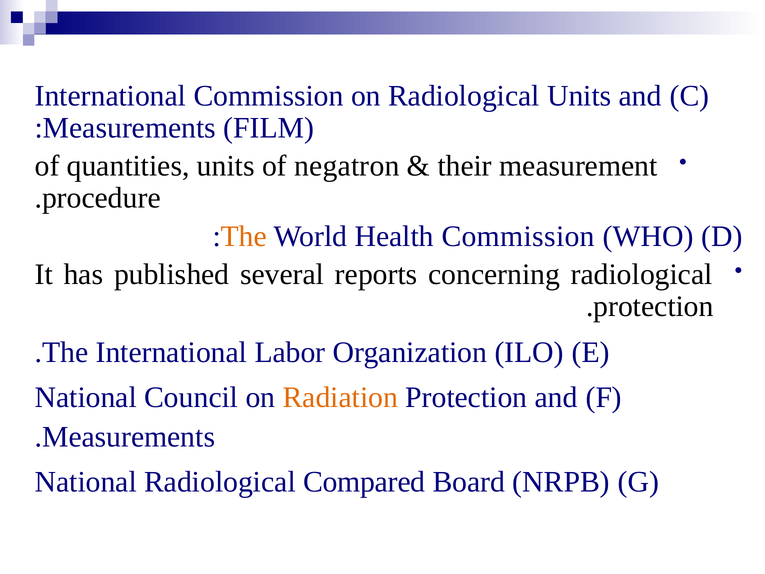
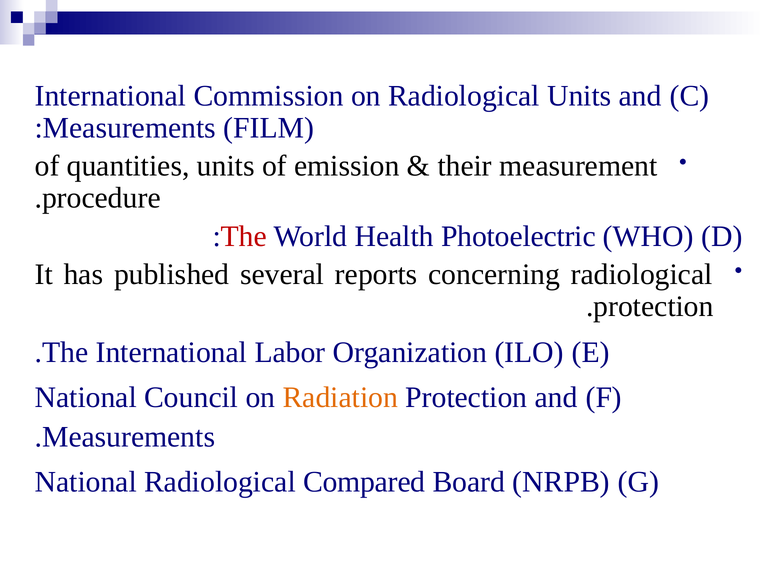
negatron: negatron -> emission (347, 166)
The colour: orange -> red (244, 236)
Health Commission: Commission -> Photoelectric (518, 236)
